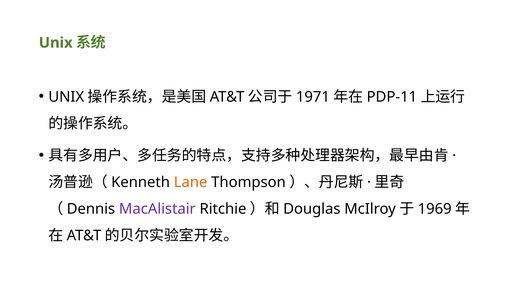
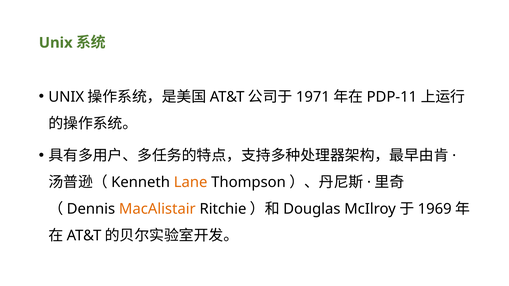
MacAlistair colour: purple -> orange (157, 209)
